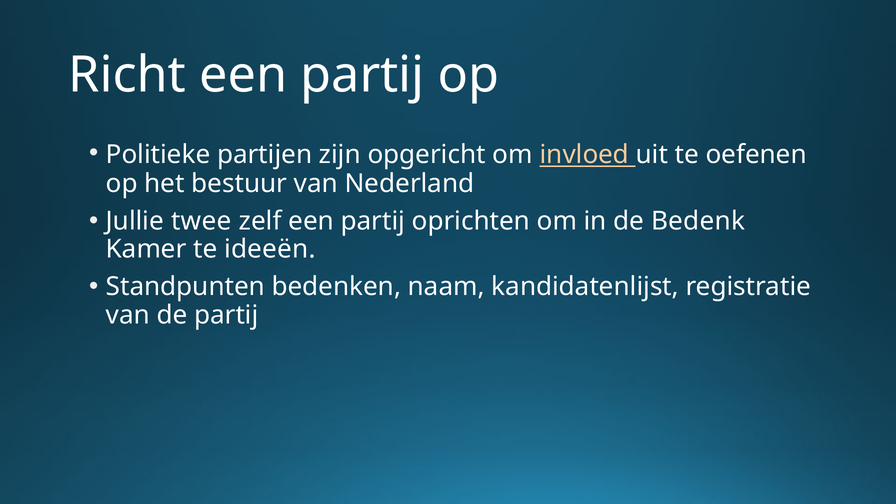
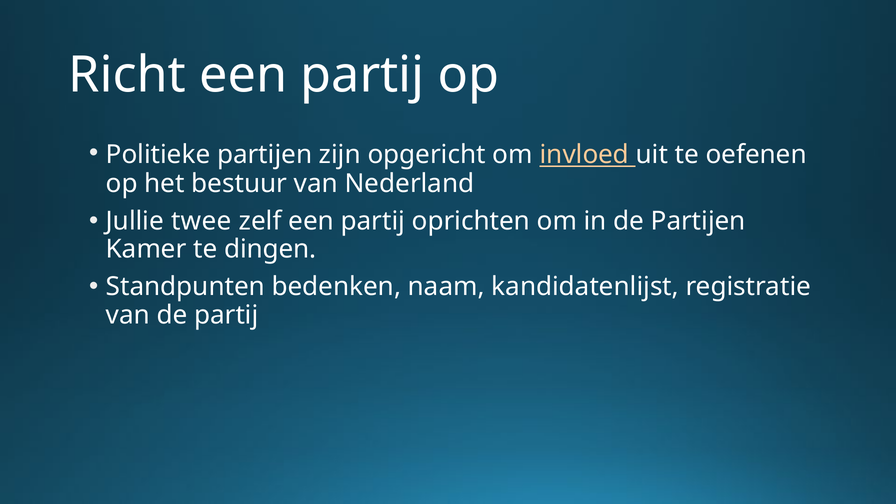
de Bedenk: Bedenk -> Partijen (698, 221)
ideeën: ideeën -> dingen (270, 249)
